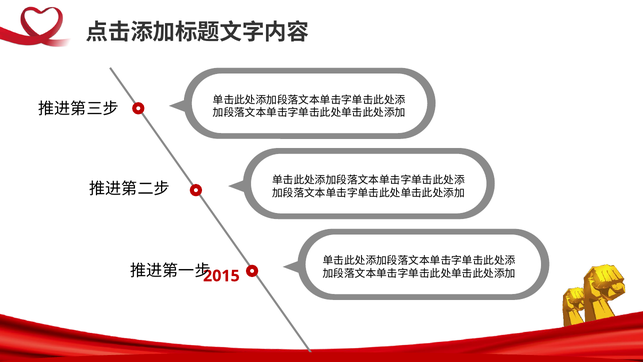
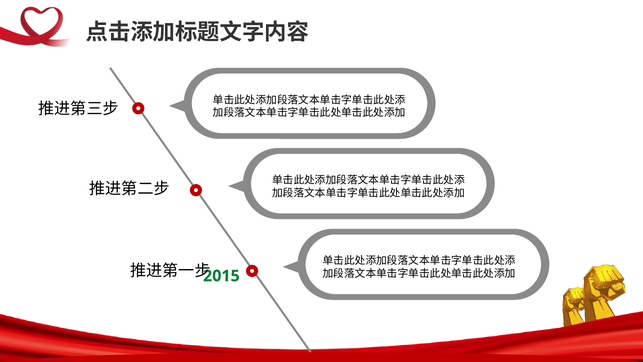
2015 colour: red -> green (221, 276)
